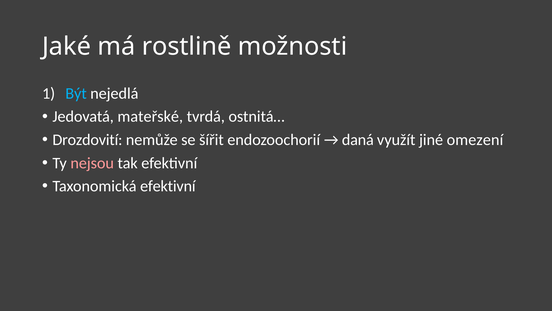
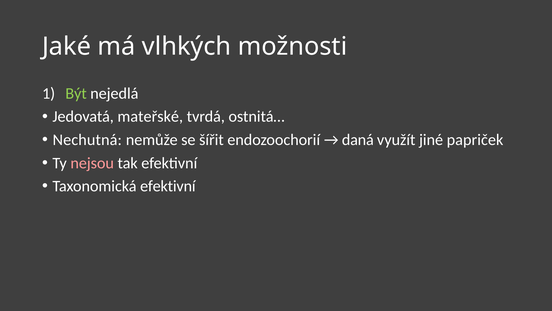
rostlině: rostlině -> vlhkých (187, 46)
Být colour: light blue -> light green (76, 93)
Drozdovití: Drozdovití -> Nechutná (87, 140)
omezení: omezení -> papriček (475, 140)
